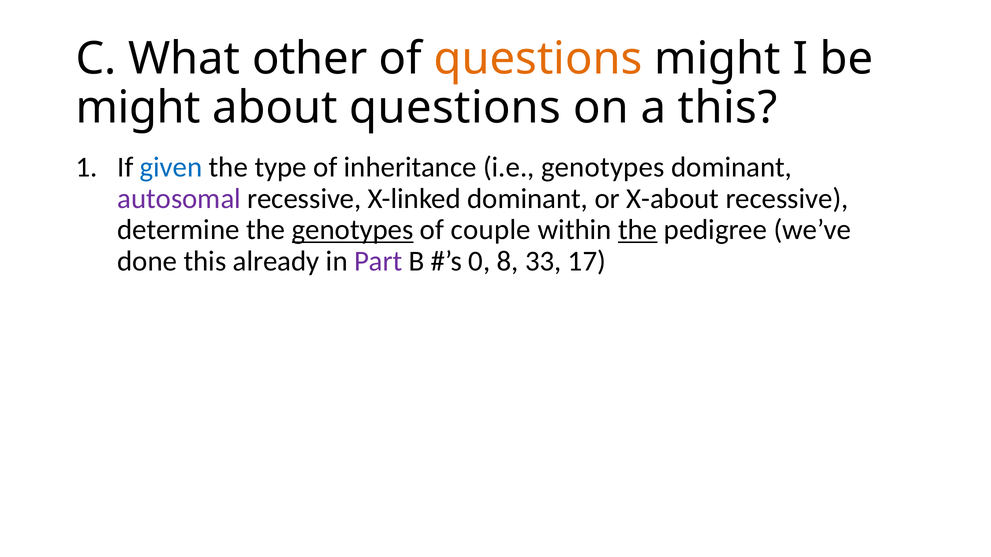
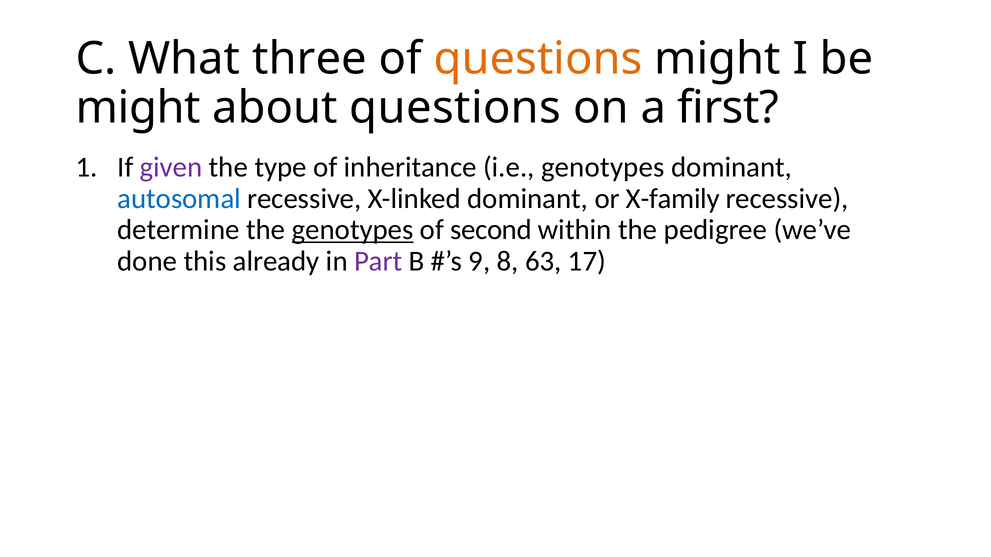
other: other -> three (310, 59)
a this: this -> first (728, 108)
given colour: blue -> purple (171, 168)
autosomal colour: purple -> blue (179, 199)
X-about: X-about -> X-family (673, 199)
couple: couple -> second (491, 230)
the underline: present -> none (638, 230)
0: 0 -> 9 (479, 261)
33: 33 -> 63 (543, 261)
